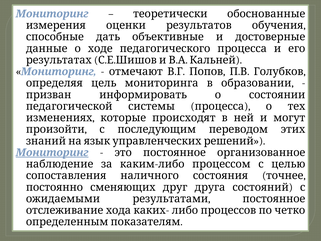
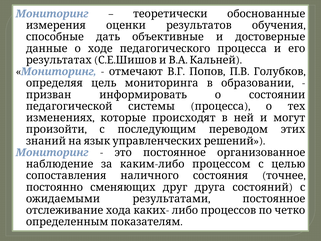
Мониторинг underline: present -> none (52, 152)
